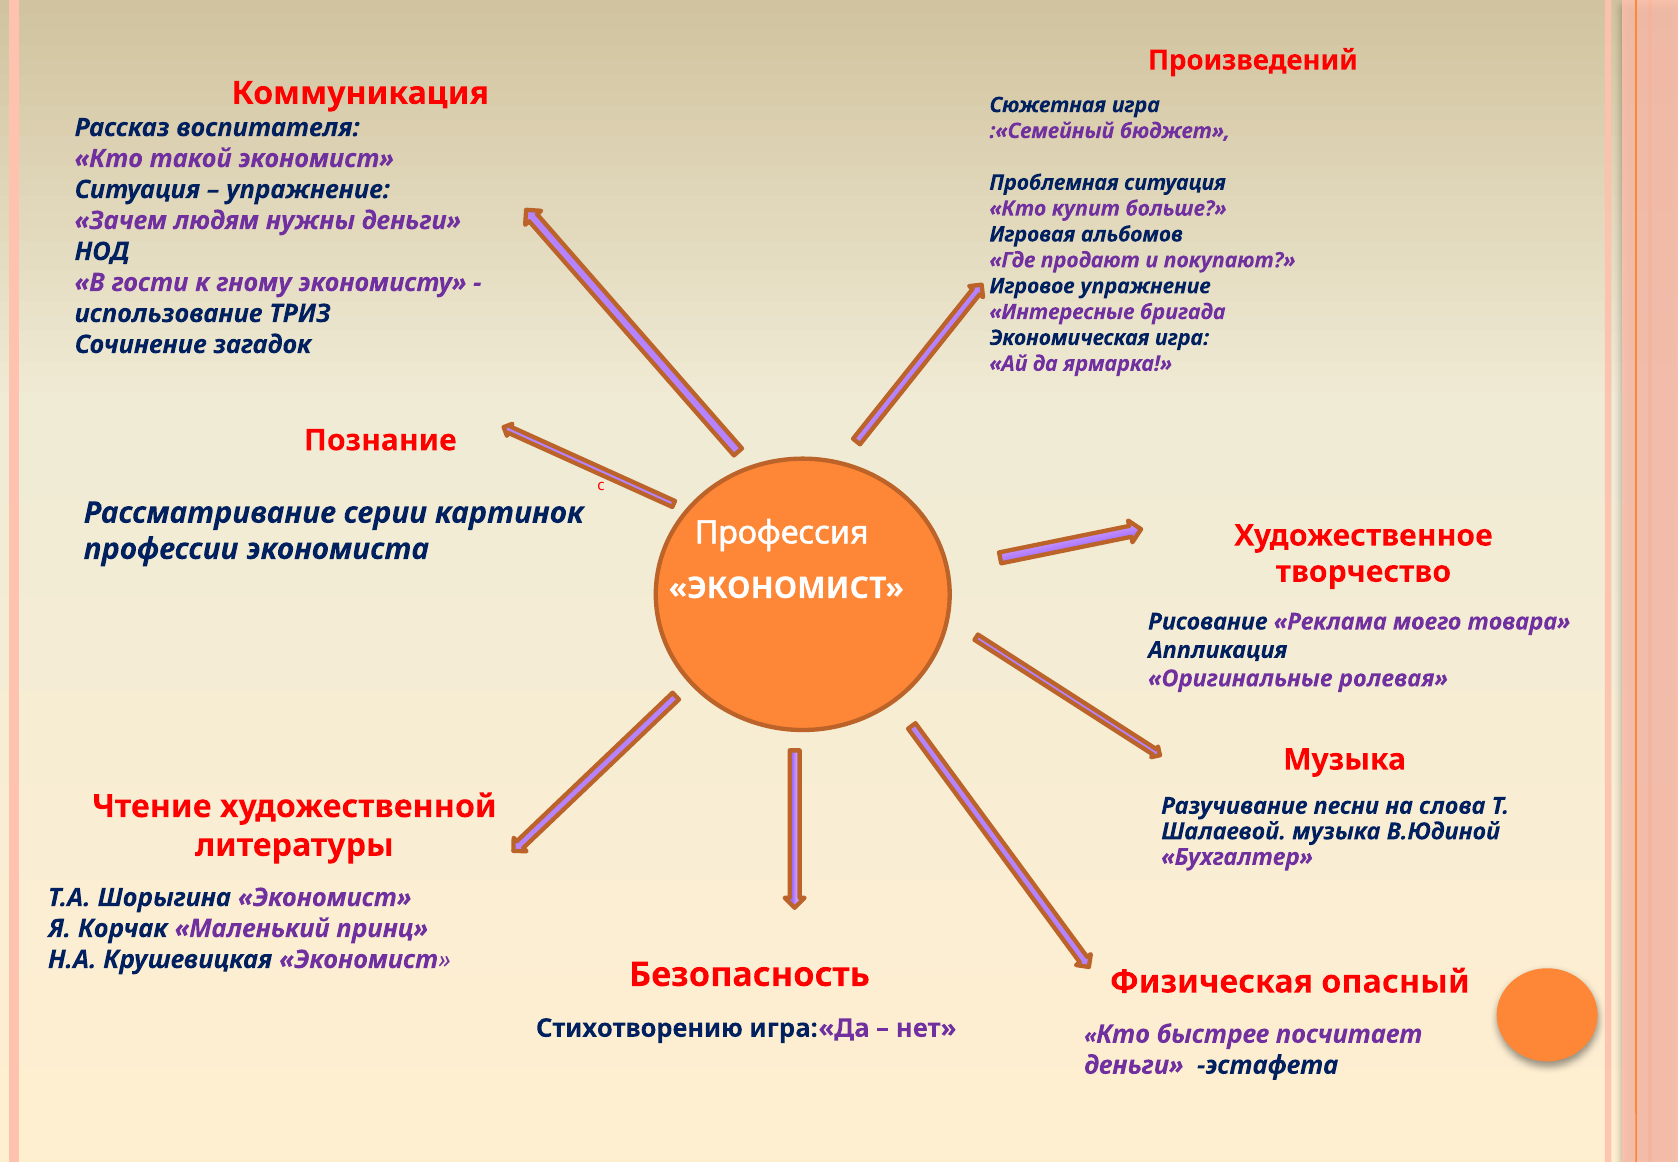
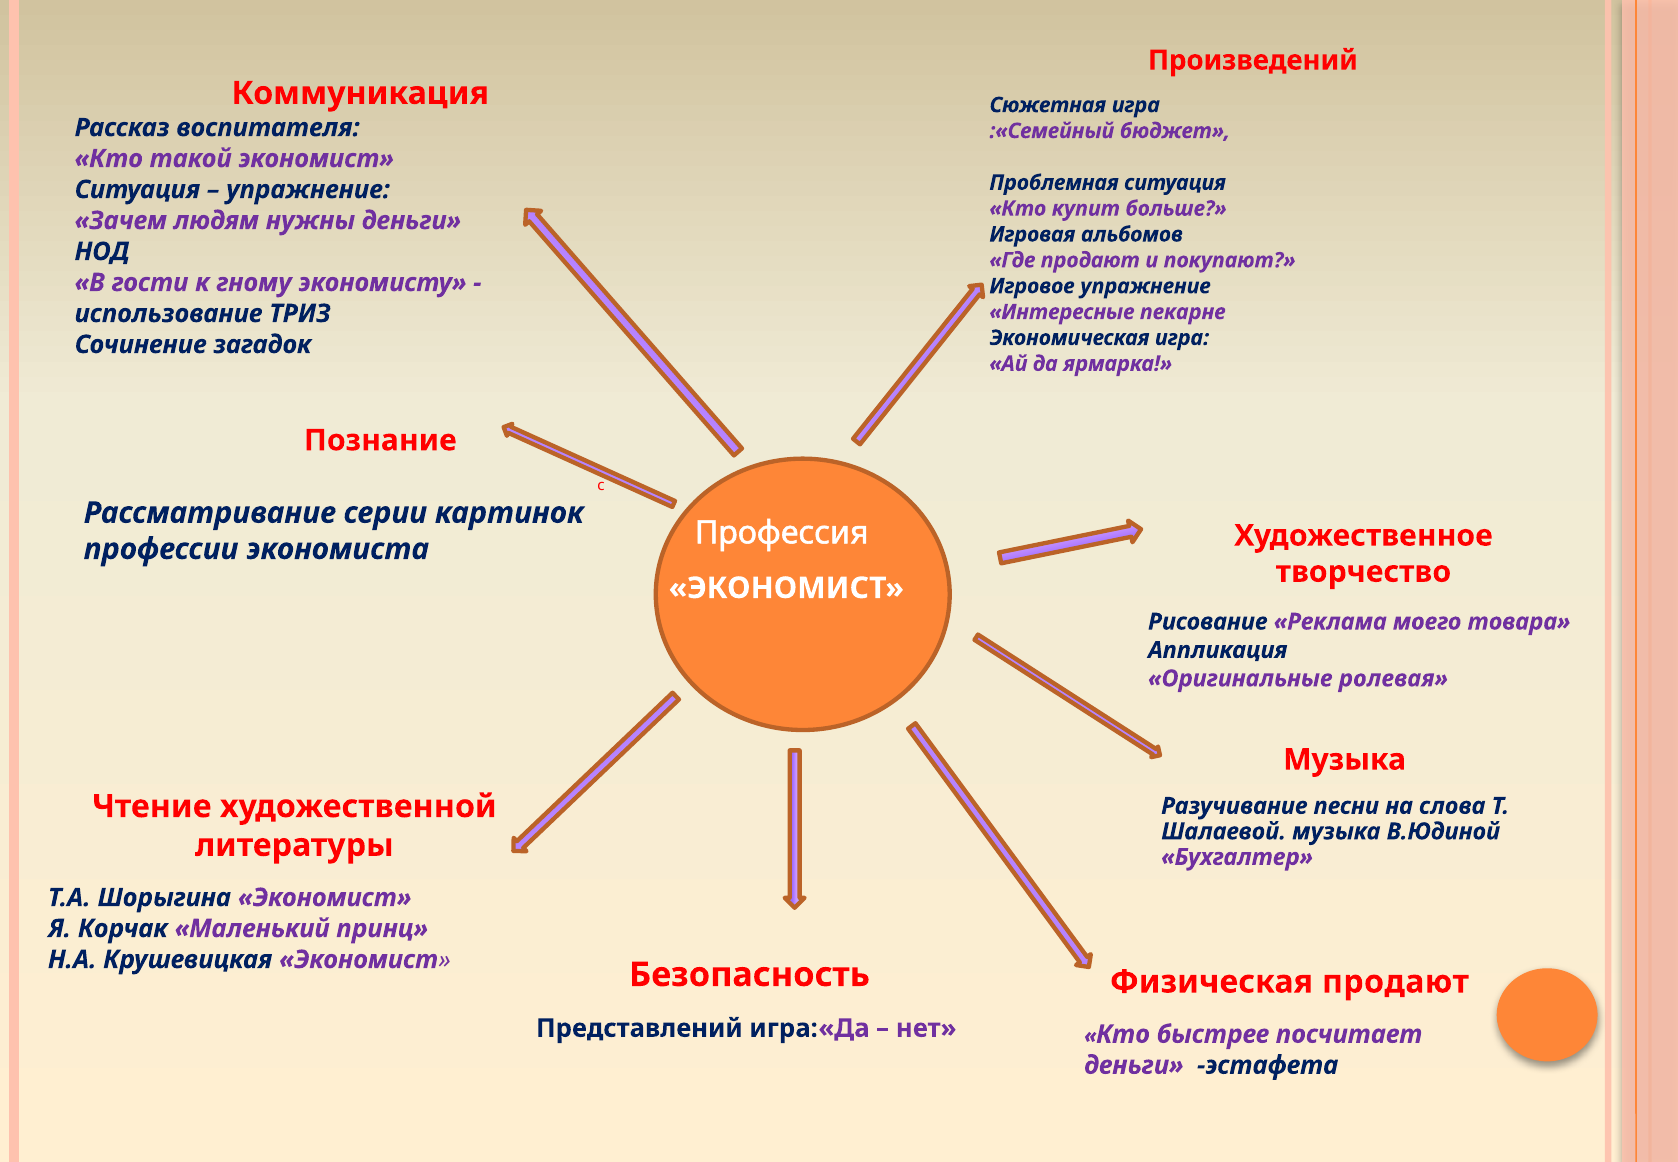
бригада: бригада -> пекарне (1183, 312)
опасный: опасный -> продают (1395, 982)
Стихотворению: Стихотворению -> Представлений (639, 1028)
